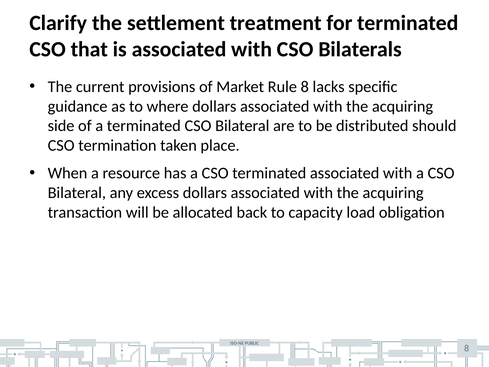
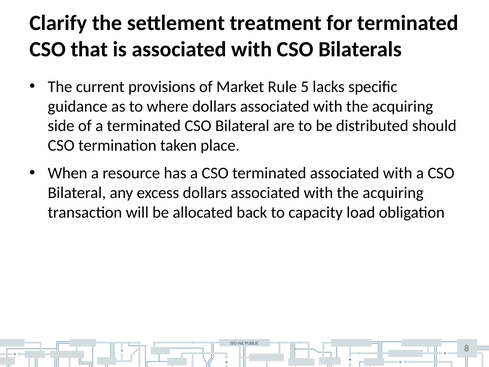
Rule 8: 8 -> 5 (305, 87)
